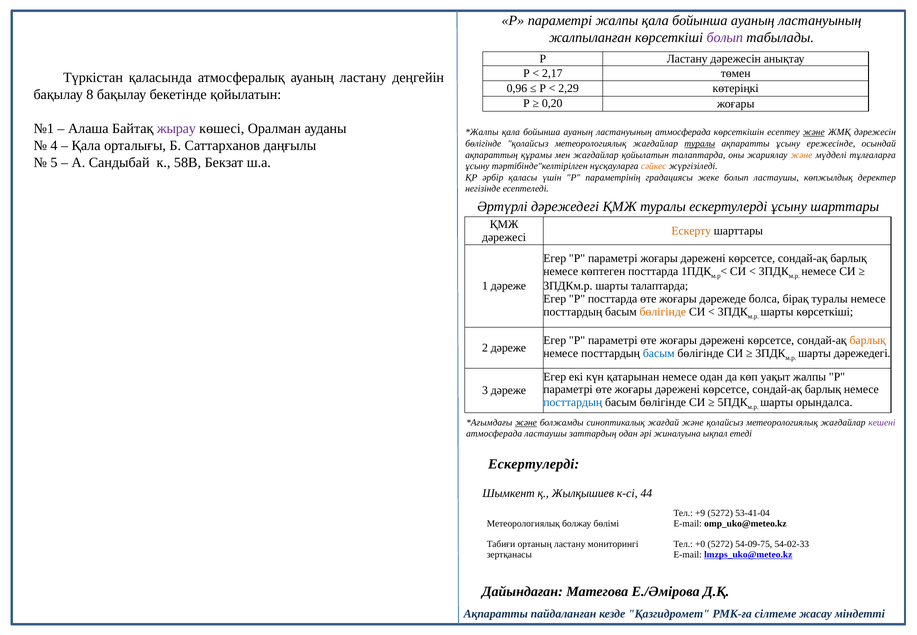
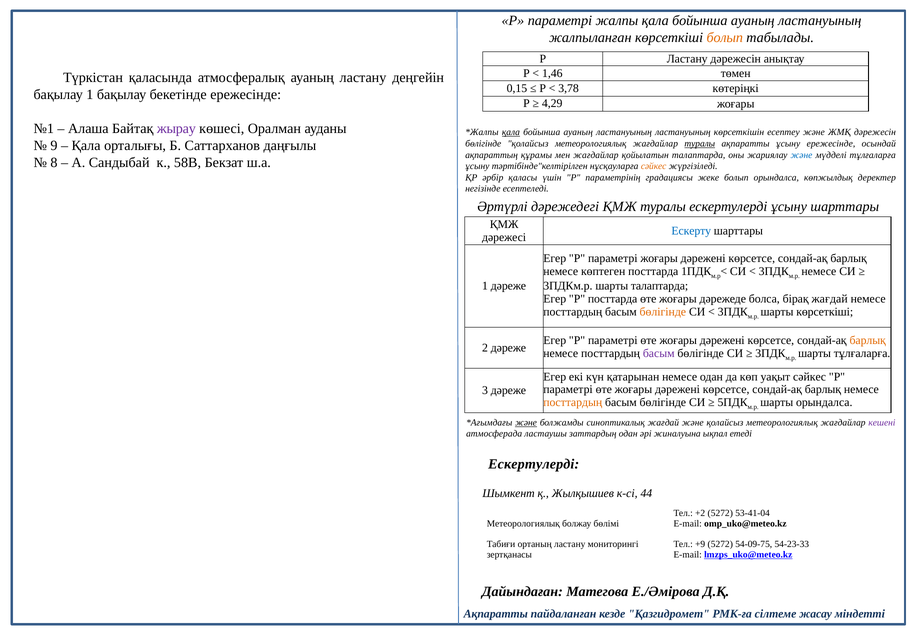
болып colour: purple -> orange (725, 38)
2,17: 2,17 -> 1,46 (552, 73)
0,96: 0,96 -> 0,15 (517, 88)
2,29: 2,29 -> 3,78 (569, 88)
бақылау 8: 8 -> 1 (90, 95)
бекетінде қойылатын: қойылатын -> ережесінде (246, 95)
0,20: 0,20 -> 4,29 (552, 103)
қала underline: none -> present (511, 132)
ластануының атмосферада: атмосферада -> ластануының (683, 132)
және underline: present -> none (814, 132)
4: 4 -> 9 (54, 145)
және colour: orange -> blue (801, 155)
5: 5 -> 8 (54, 162)
болып ластаушы: ластаушы -> орындалса (776, 177)
Ескерту colour: orange -> blue (691, 231)
бірақ туралы: туралы -> жағдай (830, 299)
басым colour: blue -> purple (659, 353)
шарты дәрежедегі: дәрежедегі -> тұлғаларға (862, 353)
уақыт жалпы: жалпы -> сәйкес (810, 377)
посттардың colour: blue -> orange (573, 402)
+9: +9 -> +2 (700, 513)
+0: +0 -> +9 (700, 544)
54-02-33: 54-02-33 -> 54-23-33 (792, 544)
